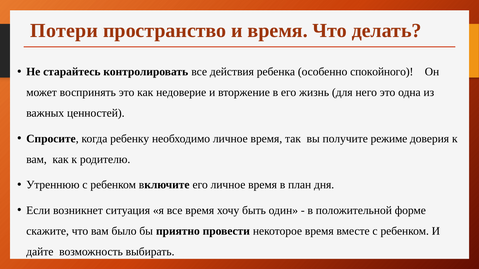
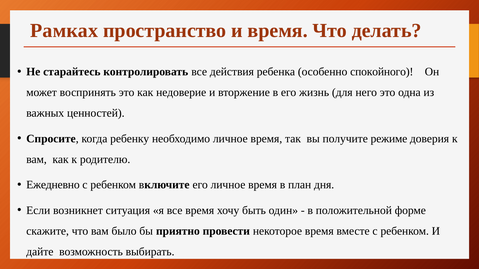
Потери: Потери -> Рамках (64, 31)
Утреннюю: Утреннюю -> Ежедневно (53, 185)
